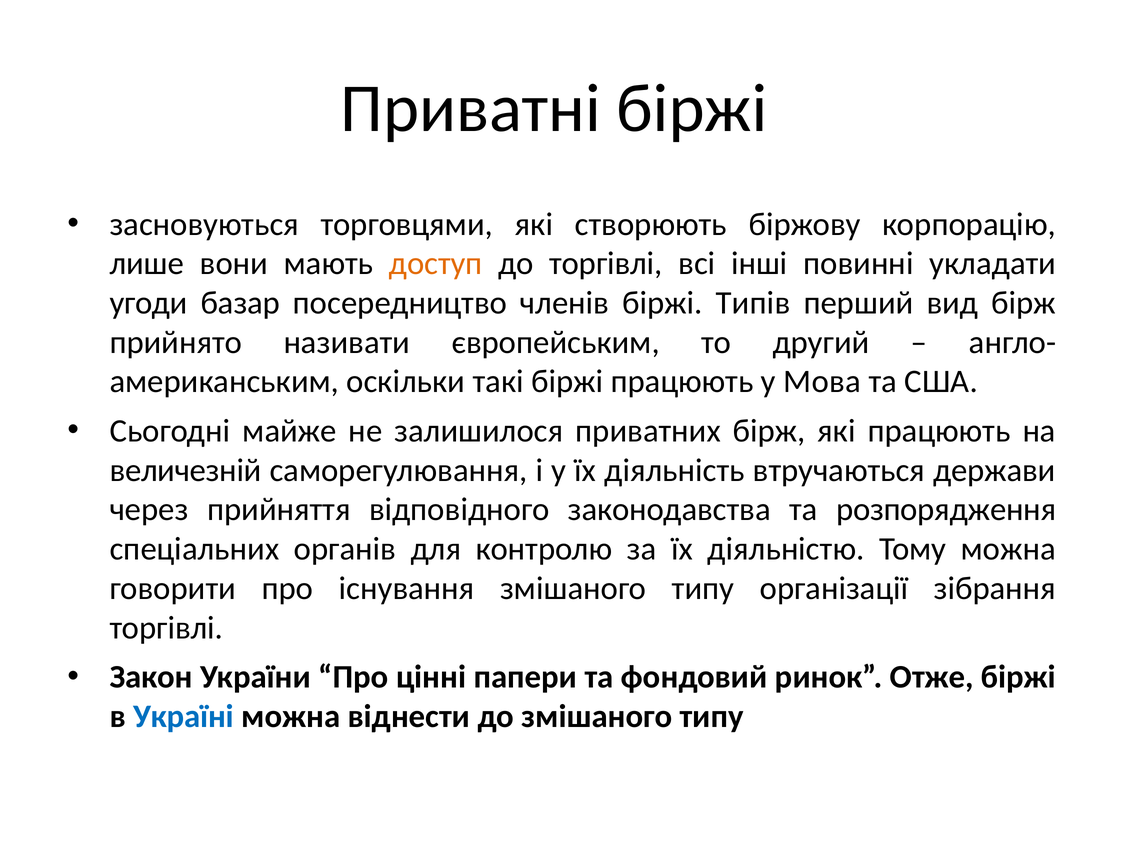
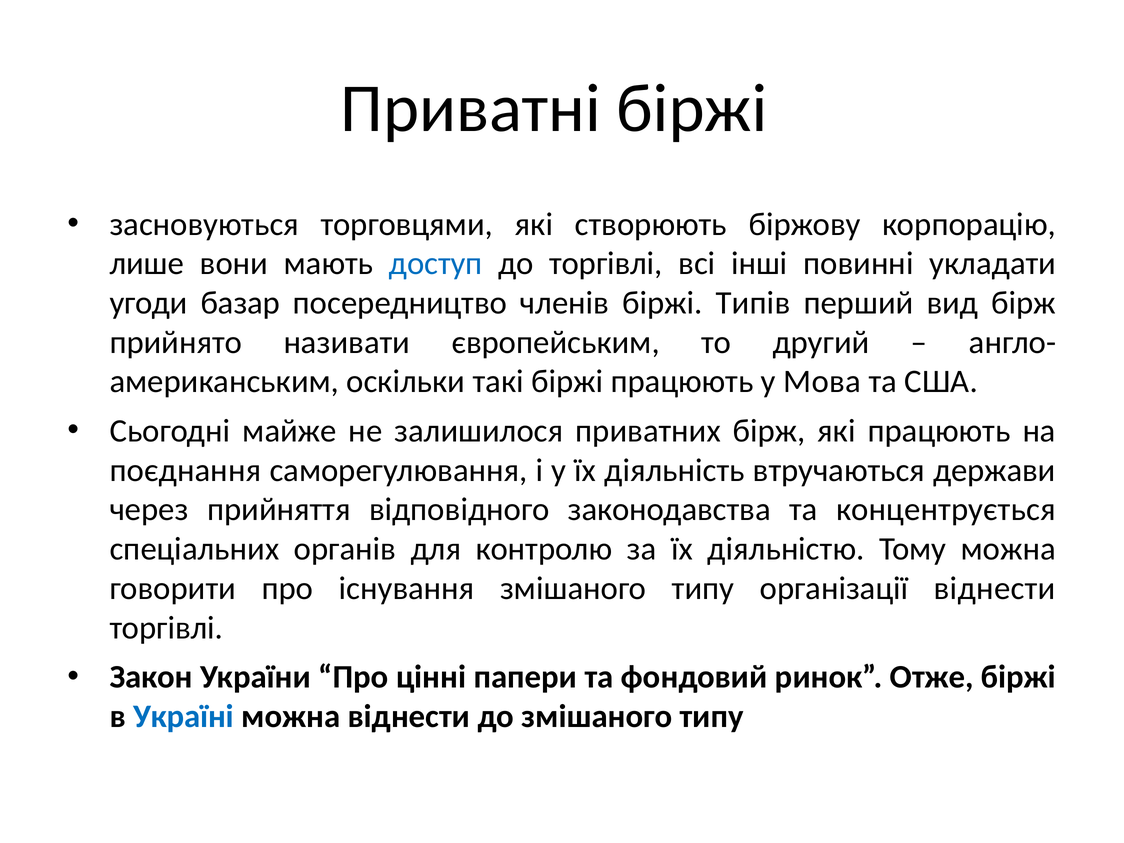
доступ colour: orange -> blue (436, 264)
величезній: величезній -> поєднання (185, 470)
розпорядження: розпорядження -> концентрується (946, 510)
організації зібрання: зібрання -> віднести (995, 588)
